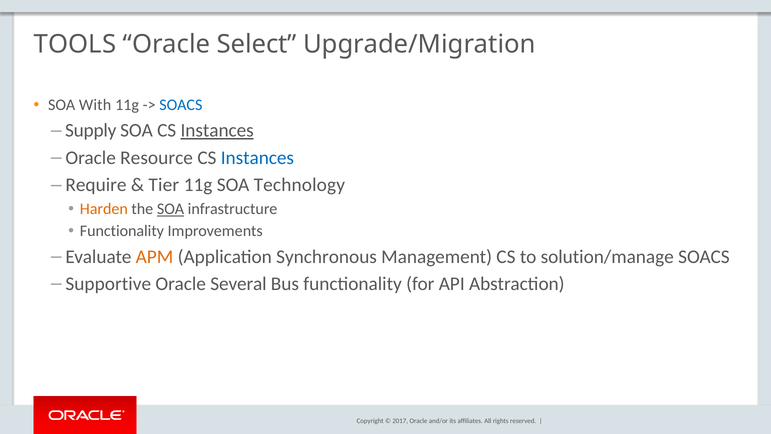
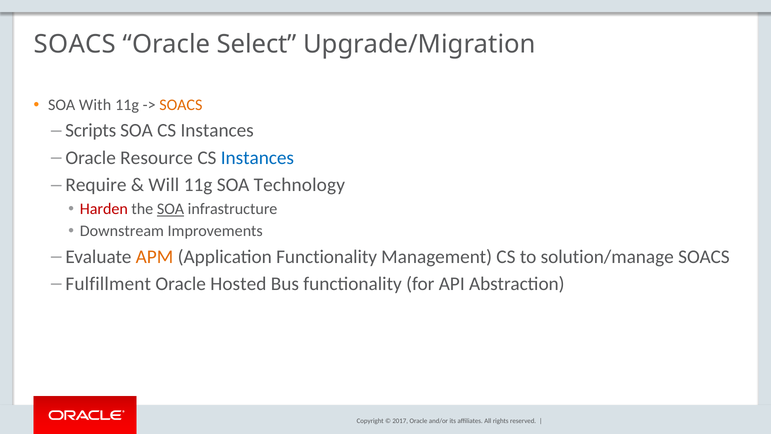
TOOLS: TOOLS -> SOACS (75, 44)
SOACS colour: blue -> orange (181, 105)
Supply: Supply -> Scripts (91, 130)
Instances underline: present -> none (217, 130)
Tier: Tier -> Will (164, 185)
Harden colour: orange -> red (104, 209)
Functionality: Functionality -> Downstream (122, 231)
Application Synchronous: Synchronous -> Functionality (327, 257)
Supportive: Supportive -> Fulfillment (108, 284)
Several: Several -> Hosted (238, 284)
